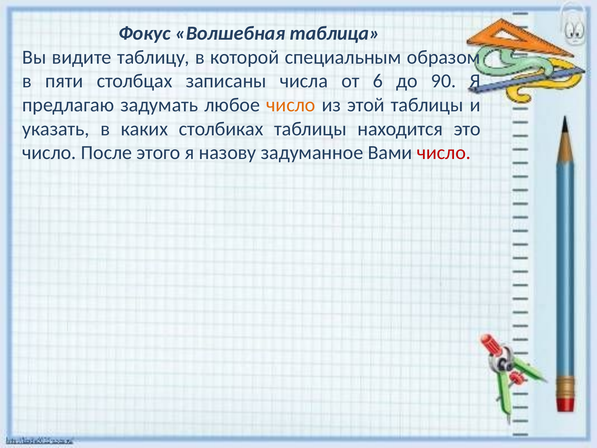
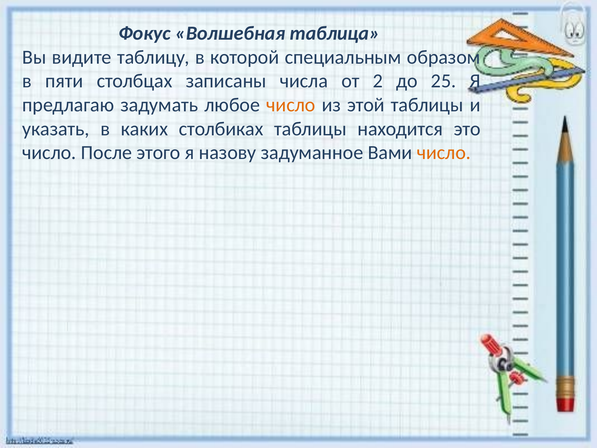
6: 6 -> 2 (378, 81)
90: 90 -> 25 (444, 81)
число colour: red -> orange (444, 153)
